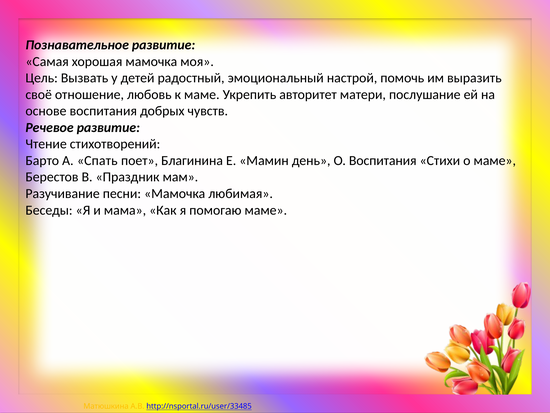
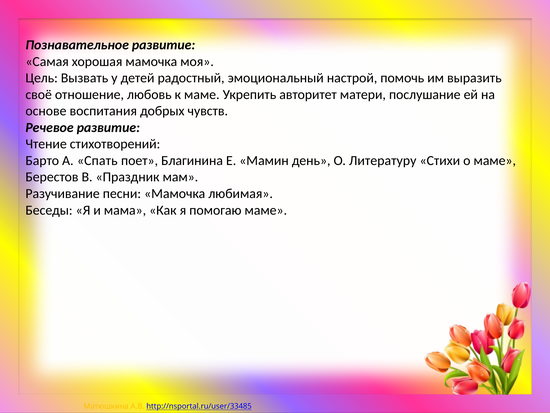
О Воспитания: Воспитания -> Литературу (383, 160)
